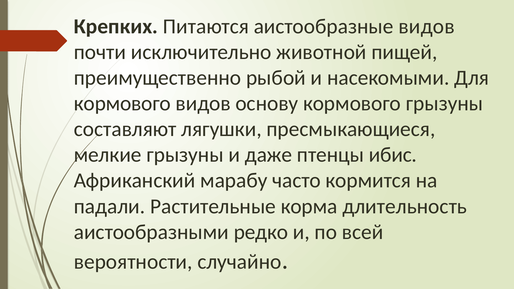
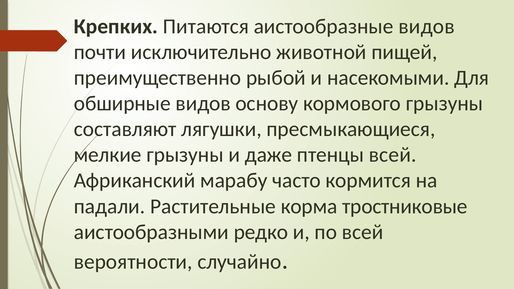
кормового: кормового -> обширные (122, 104)
птенцы ибис: ибис -> всей (393, 155)
длительность: длительность -> тростниковые (405, 206)
